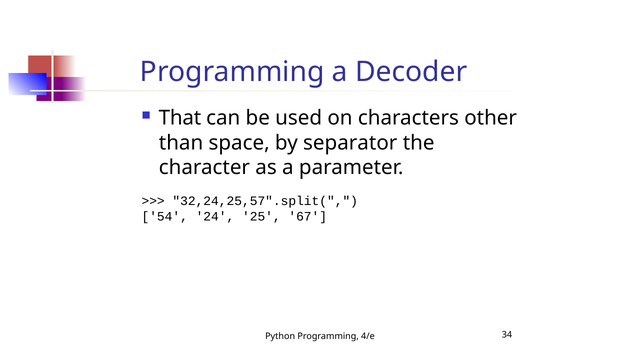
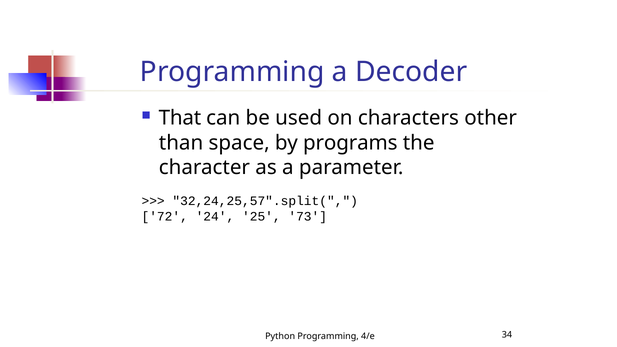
separator: separator -> programs (350, 143)
54: 54 -> 72 (165, 216)
67: 67 -> 73 (308, 216)
